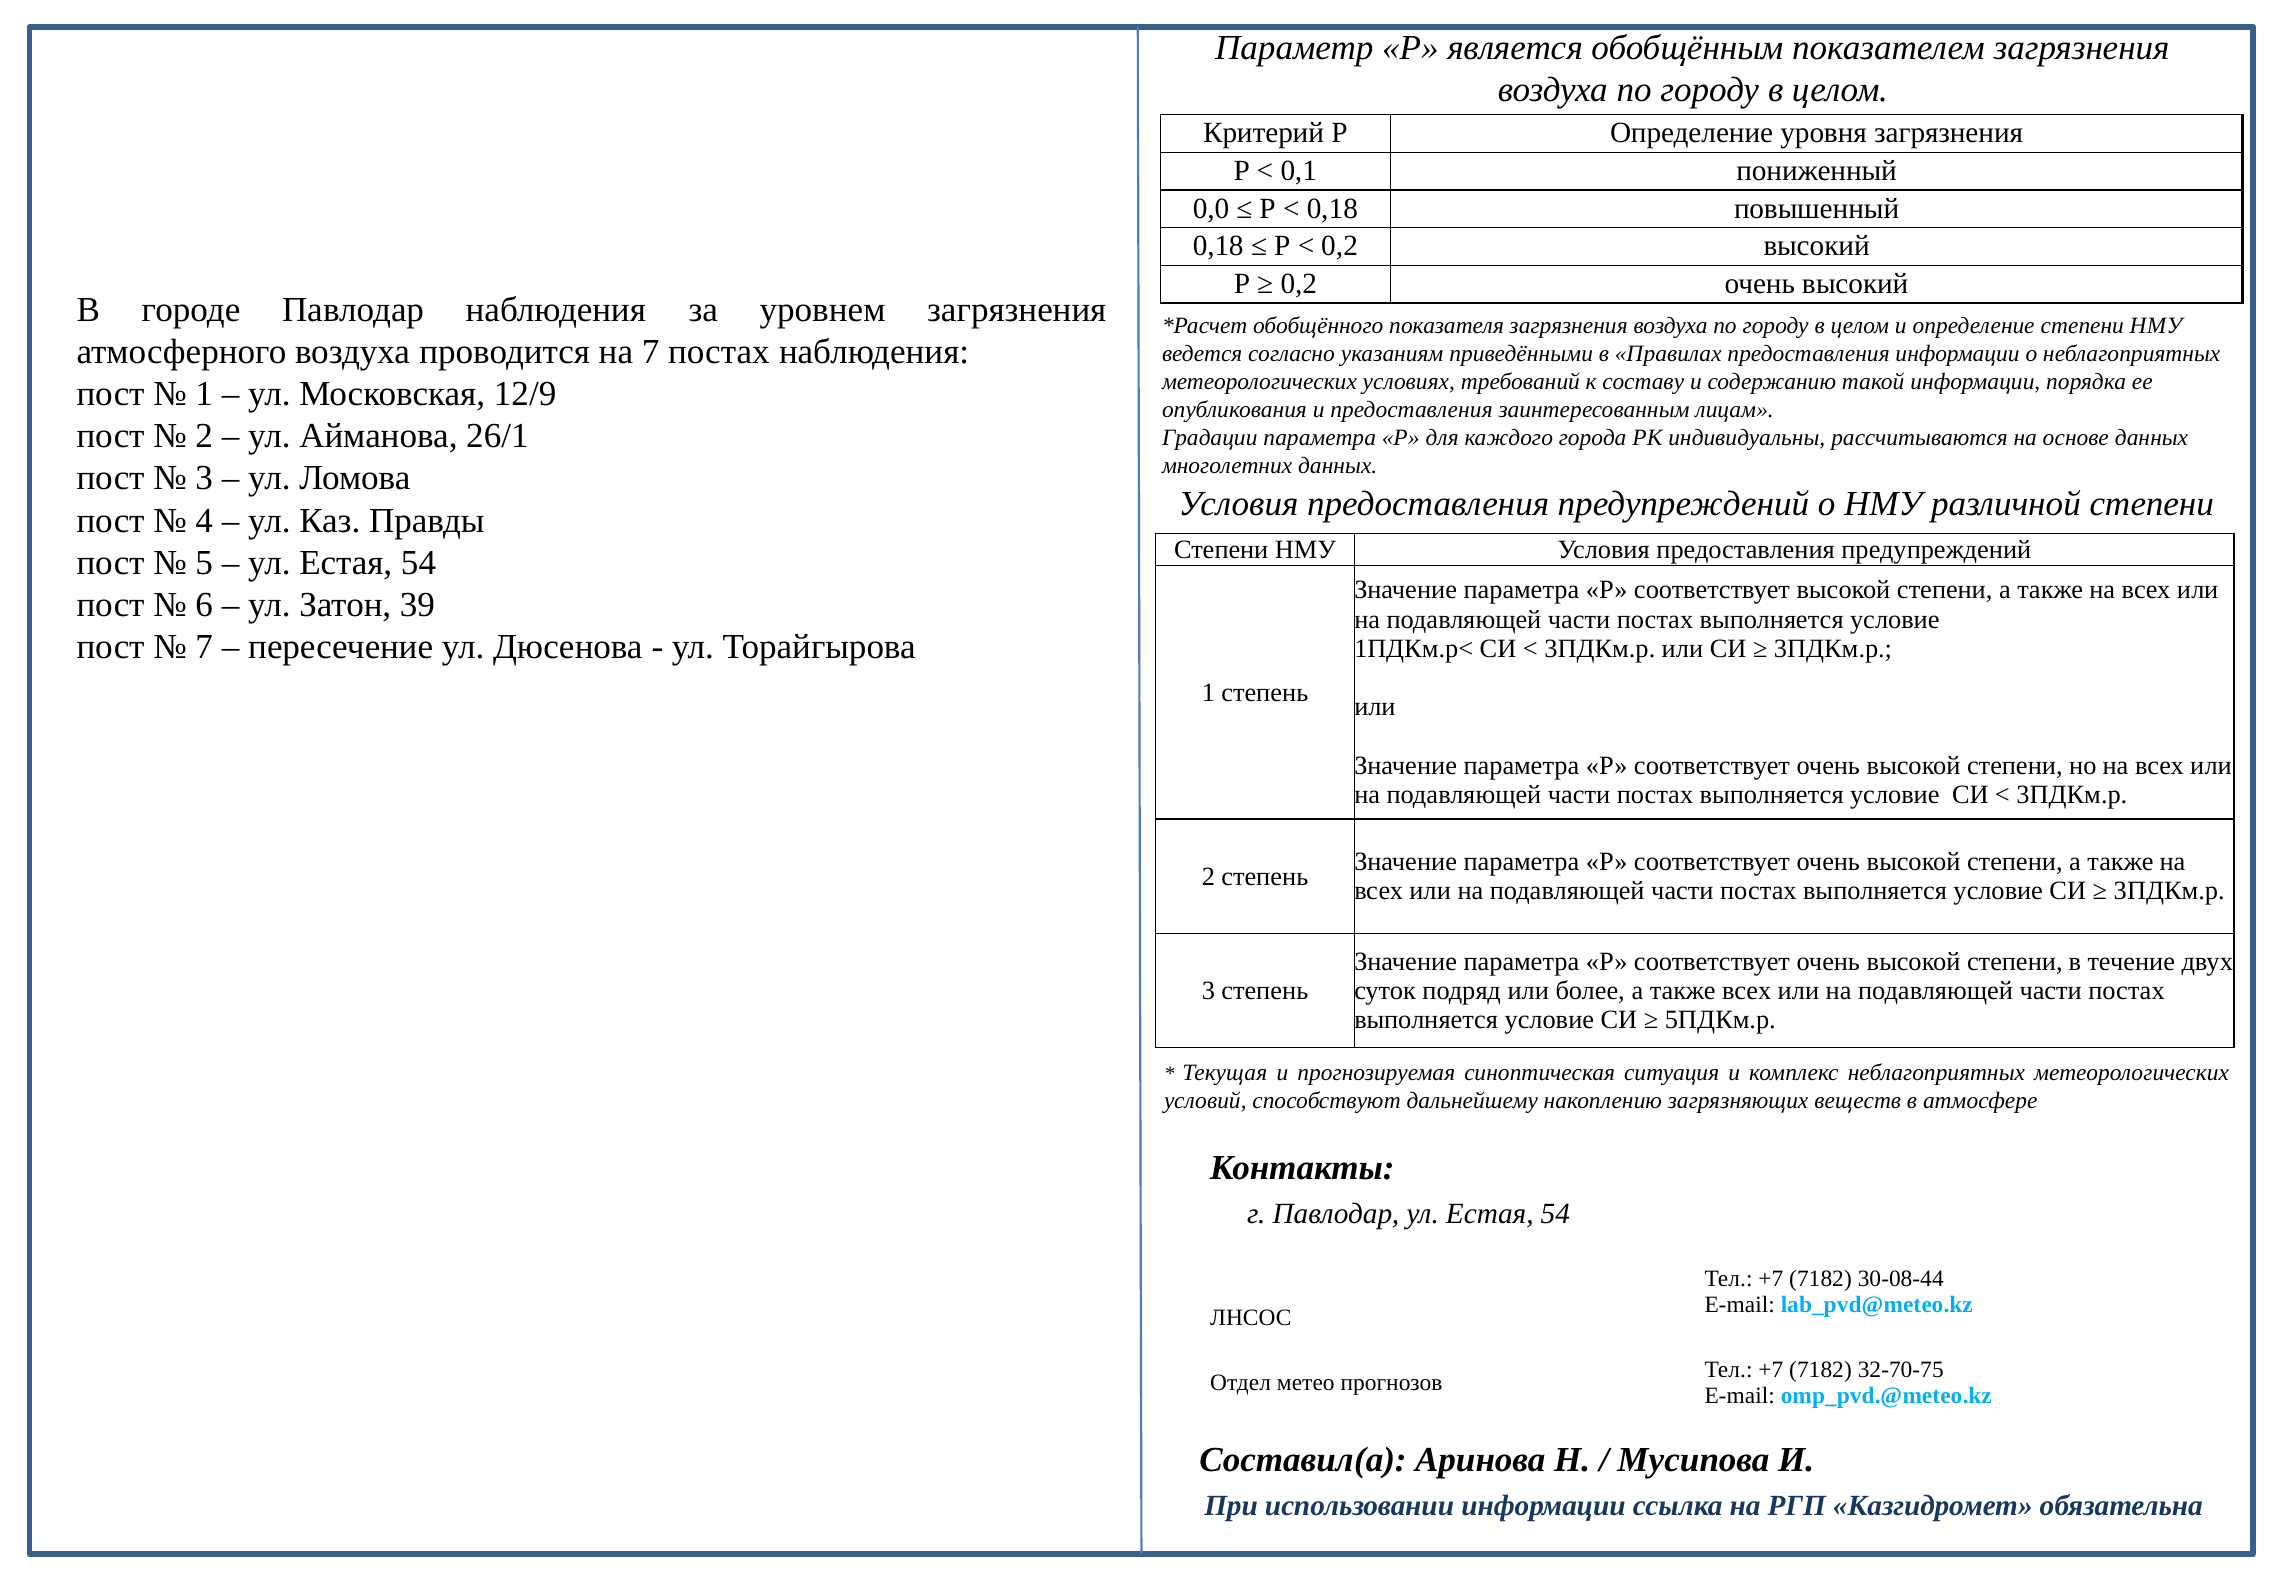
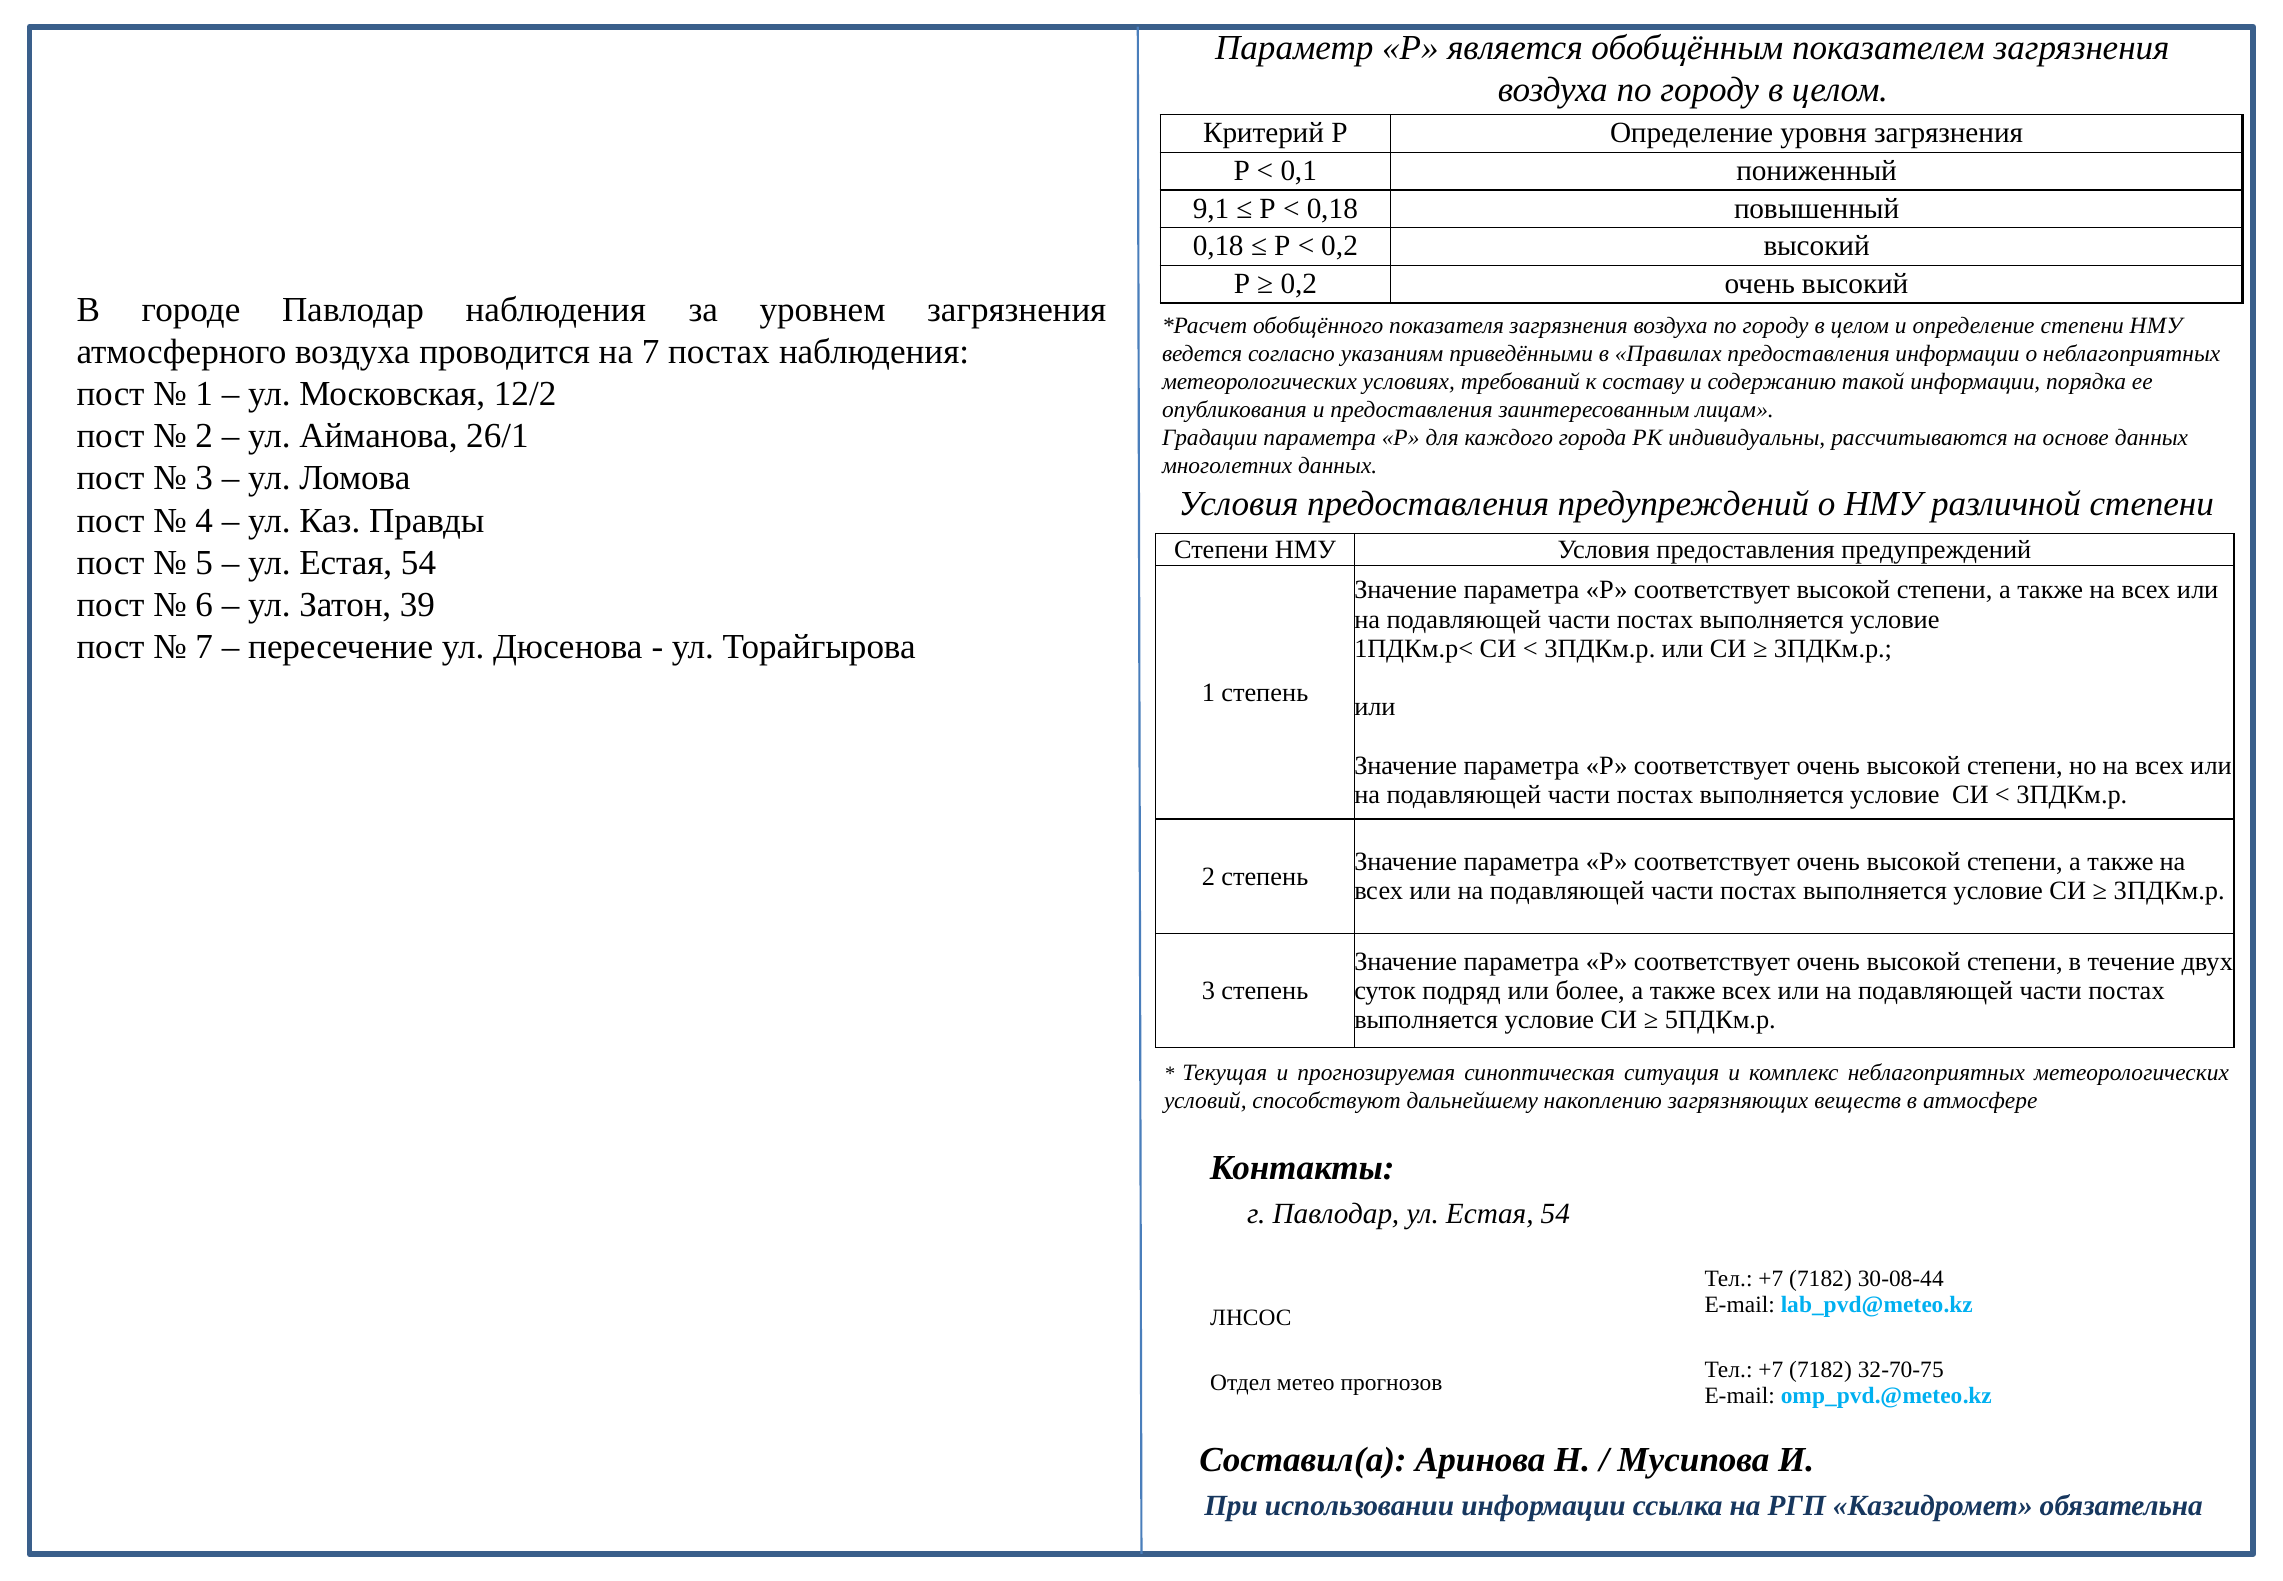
0,0: 0,0 -> 9,1 (1211, 209)
12/9: 12/9 -> 12/2 (525, 394)
